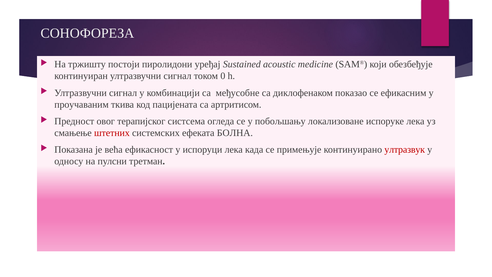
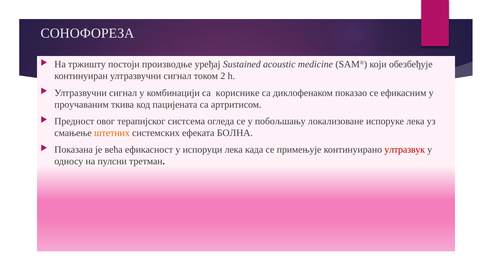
пиролидони: пиролидони -> производње (167, 64)
0: 0 -> 2 (223, 76)
међусобне: међусобне -> кориснике (238, 93)
штетних colour: red -> orange (112, 133)
